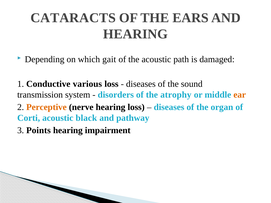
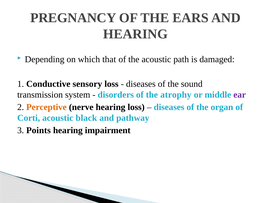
CATARACTS: CATARACTS -> PREGNANCY (73, 18)
gait: gait -> that (109, 59)
various: various -> sensory (87, 84)
ear colour: orange -> purple (240, 95)
